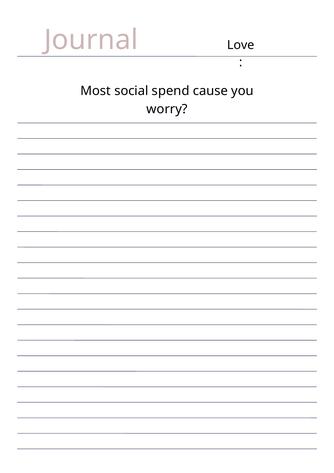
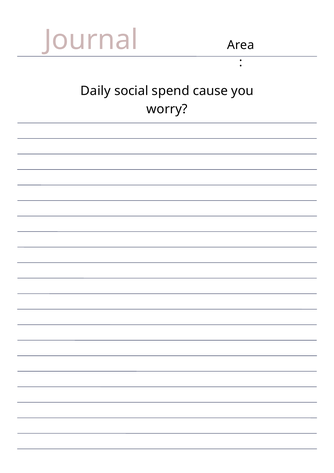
Love: Love -> Area (241, 45)
Most: Most -> Daily (96, 91)
